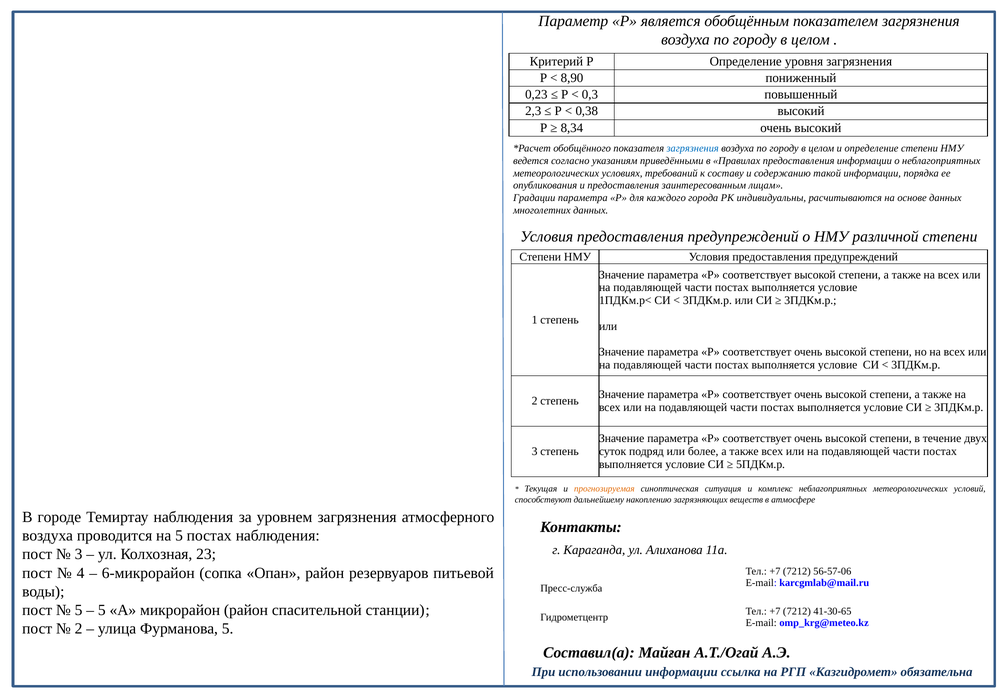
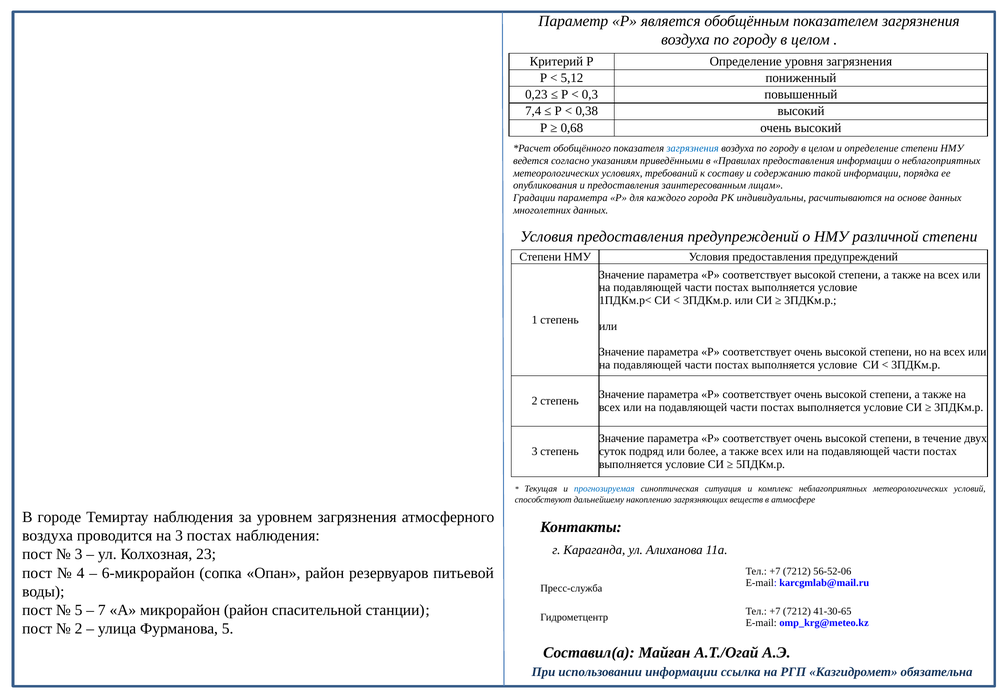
8,90: 8,90 -> 5,12 (572, 78)
2,3: 2,3 -> 7,4 (533, 111)
8,34: 8,34 -> 0,68 (572, 128)
прогнозируемая colour: orange -> blue (604, 489)
на 5: 5 -> 3 (179, 536)
56-57-06: 56-57-06 -> 56-52-06 (832, 571)
5: 5 -> 7 (102, 610)
